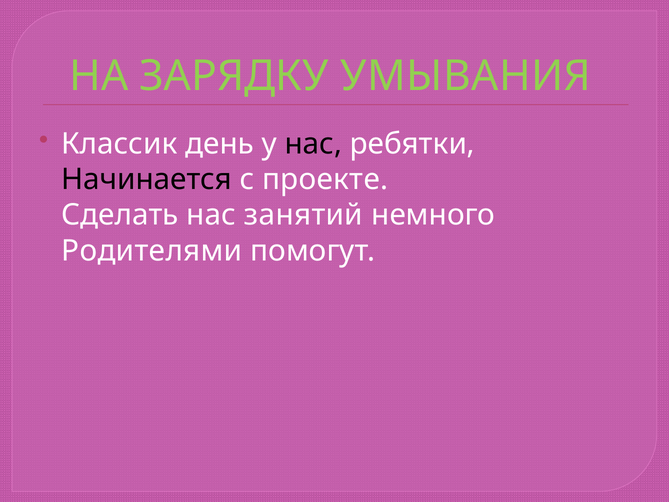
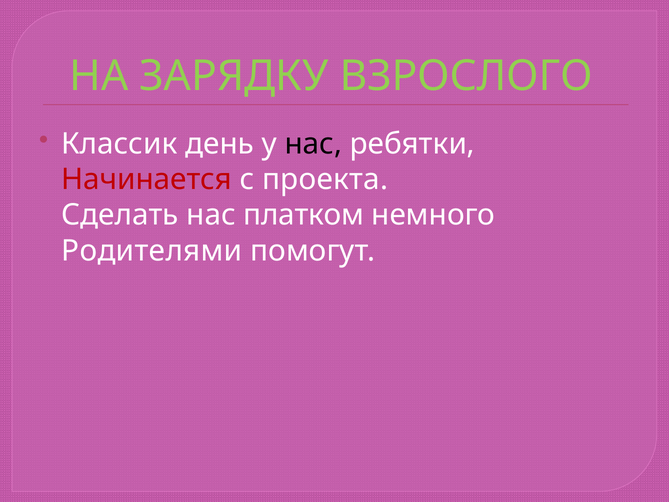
УМЫВАНИЯ: УМЫВАНИЯ -> ВЗРОСЛОГО (466, 76)
Начинается colour: black -> red (147, 179)
проекте: проекте -> проекта (325, 179)
занятий: занятий -> платком (304, 215)
